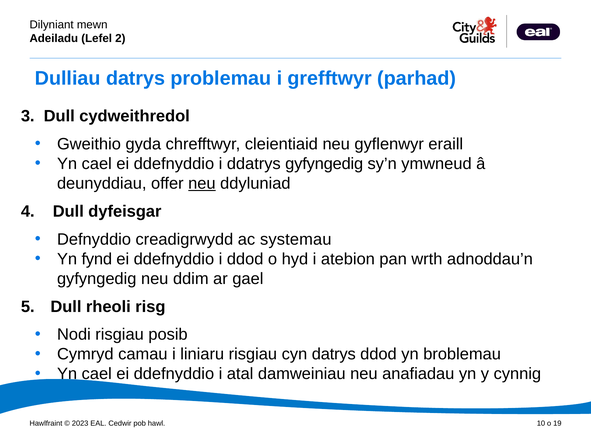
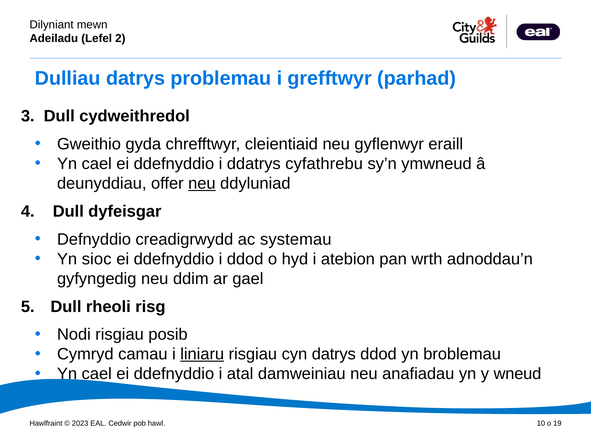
ddatrys gyfyngedig: gyfyngedig -> cyfathrebu (324, 164)
fynd: fynd -> sioc (97, 259)
liniaru underline: none -> present (202, 354)
cynnig: cynnig -> wneud (517, 374)
